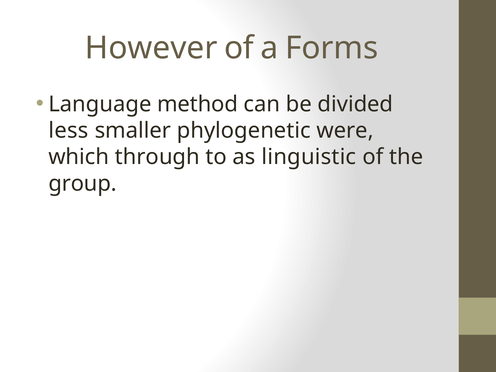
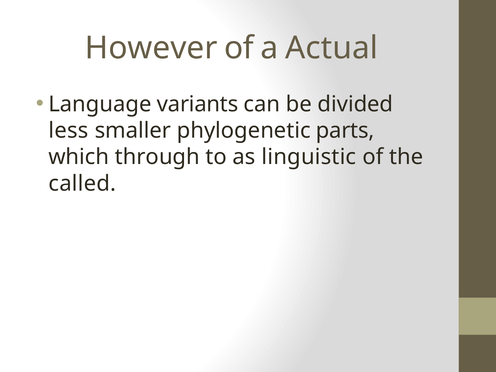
Forms: Forms -> Actual (332, 48)
method: method -> variants (198, 104)
were: were -> parts (345, 131)
group: group -> called (82, 184)
